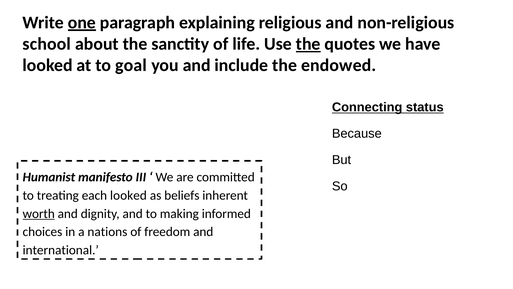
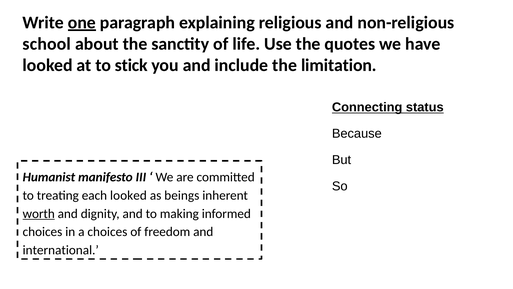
the underline: present -> none (308, 44)
goal: goal -> stick (131, 65)
endowed: endowed -> limitation (339, 65)
beliefs: beliefs -> beings (182, 195)
a nations: nations -> choices (107, 232)
